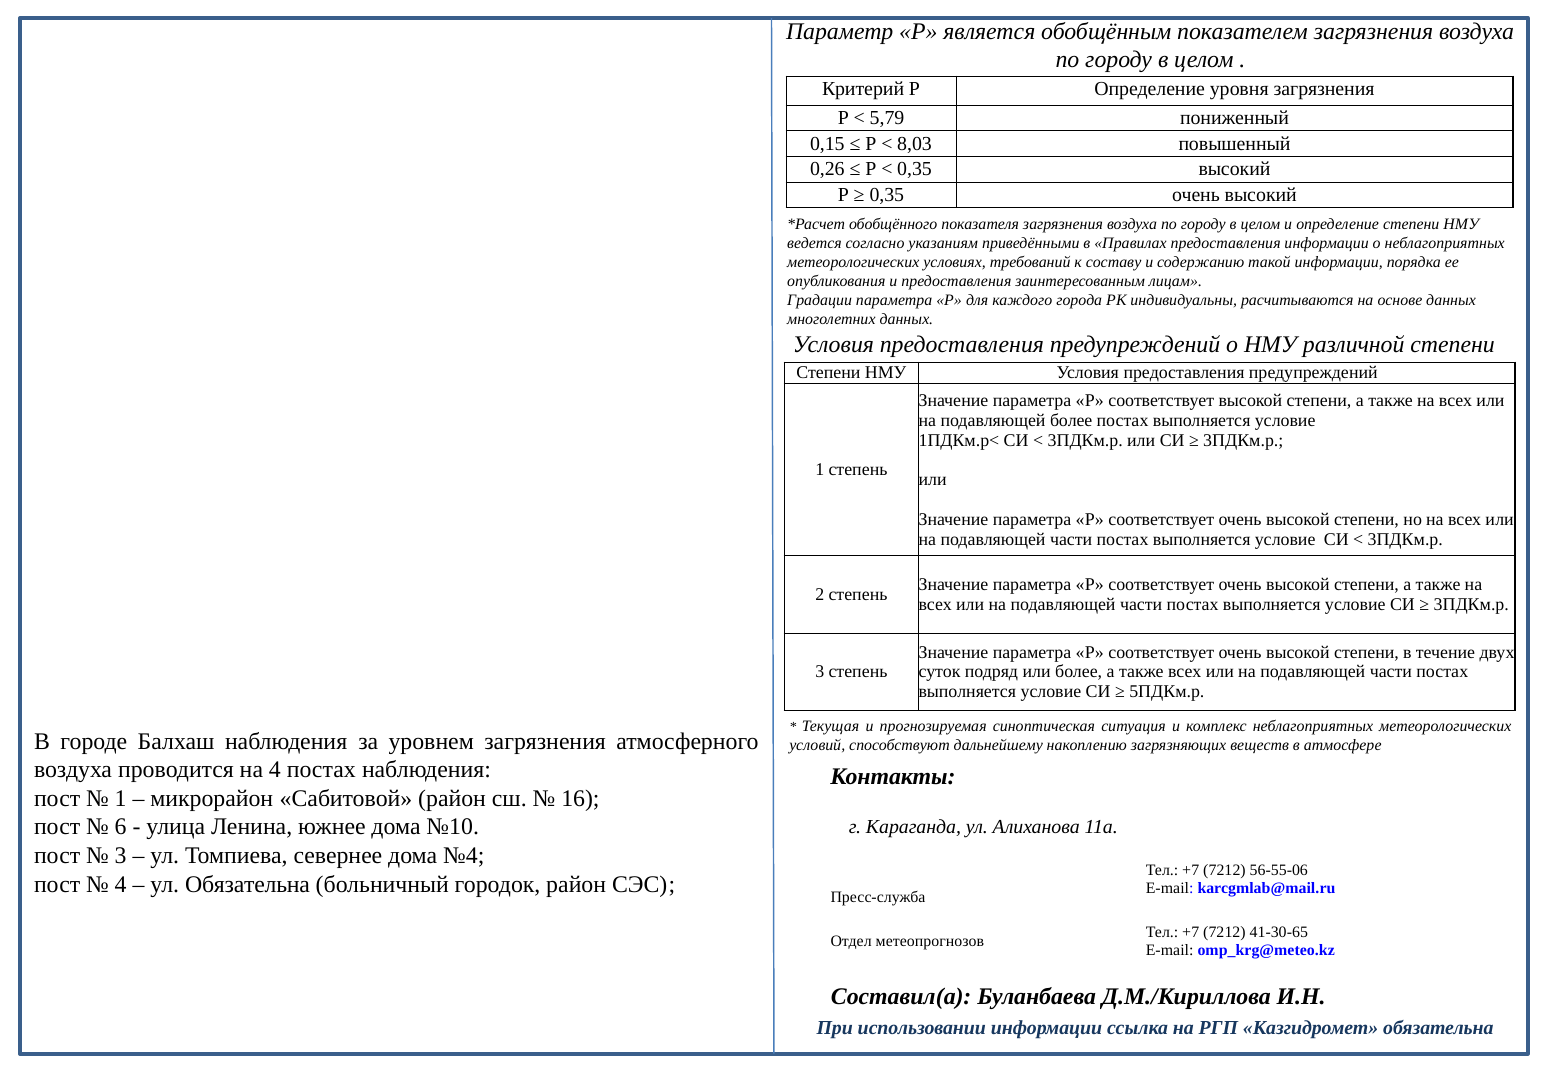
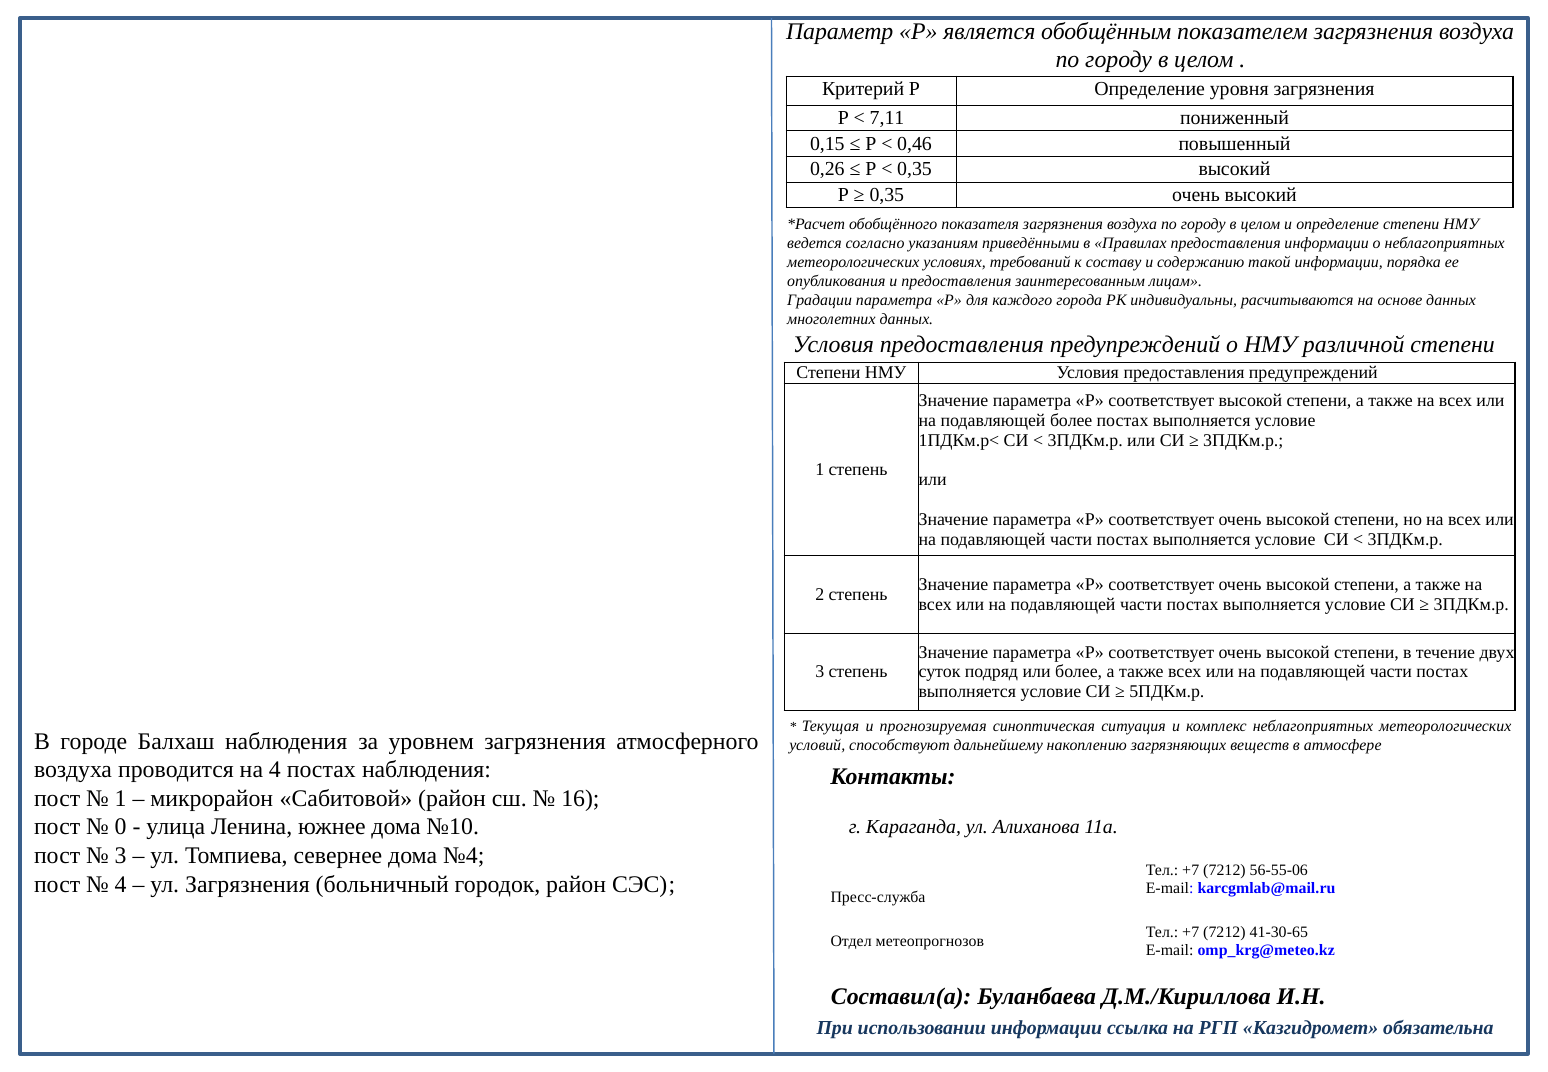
5,79: 5,79 -> 7,11 (887, 118)
8,03: 8,03 -> 0,46 (915, 143)
6: 6 -> 0 (121, 827)
ул Обязательна: Обязательна -> Загрязнения (247, 884)
